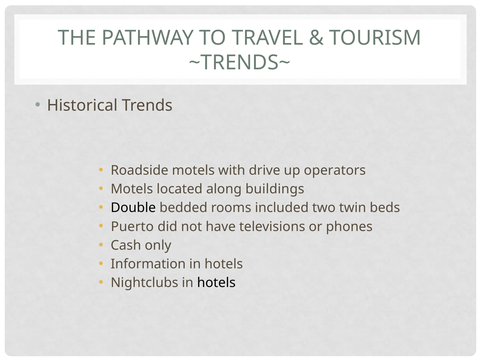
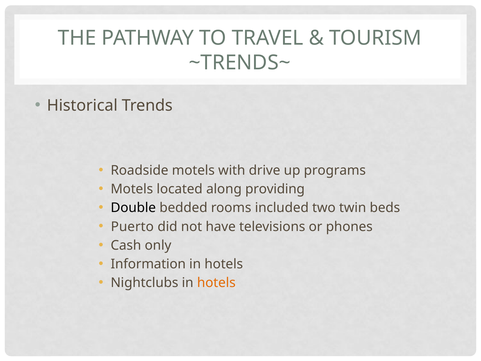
operators: operators -> programs (335, 170)
buildings: buildings -> providing (275, 189)
hotels colour: black -> orange (216, 283)
